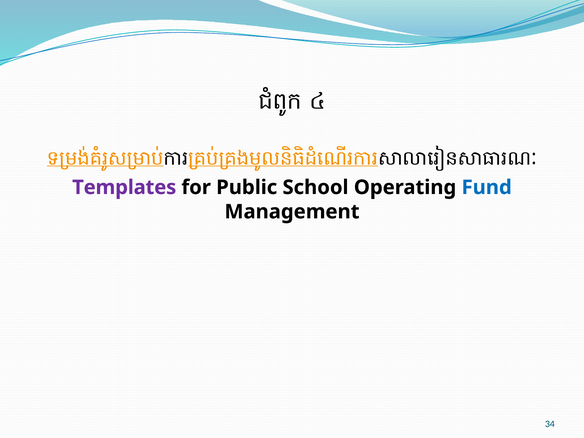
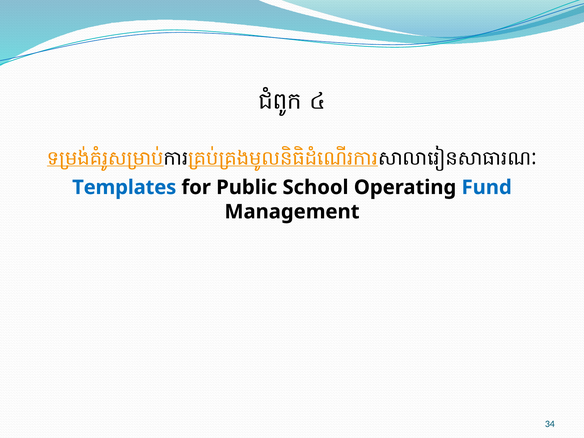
Templates colour: purple -> blue (124, 187)
